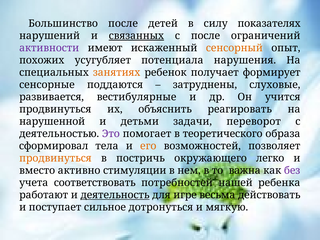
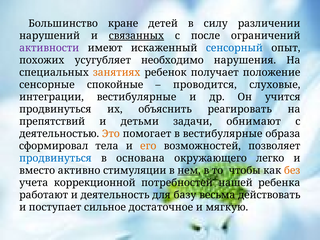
Большинство после: после -> кране (123, 23)
показателях: показателях -> различении (269, 23)
сенсорный colour: orange -> blue (234, 48)
потенциала: потенциала -> необходимо (172, 60)
формирует: формирует -> положение (272, 72)
поддаются: поддаются -> спокойные (115, 85)
затруднены: затруднены -> проводится (205, 85)
развивается: развивается -> интеграции (52, 97)
нарушенной: нарушенной -> препятствий (52, 122)
переворот: переворот -> обнимают (254, 122)
Это colour: purple -> orange (111, 134)
в теоретического: теоретического -> вестибулярные (223, 134)
продвинуться colour: orange -> blue (55, 158)
постричь: постричь -> основана (140, 158)
нем underline: none -> present (189, 171)
важна: важна -> чтобы (245, 171)
без colour: purple -> orange (292, 171)
соответствовать: соответствовать -> коррекционной (95, 183)
деятельность underline: present -> none (115, 195)
игре: игре -> базу (185, 195)
дотронуться: дотронуться -> достаточное (161, 207)
